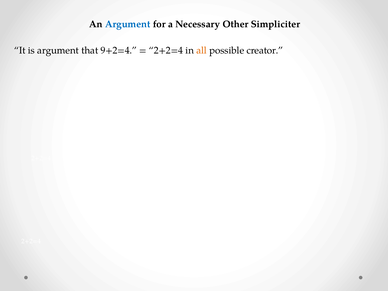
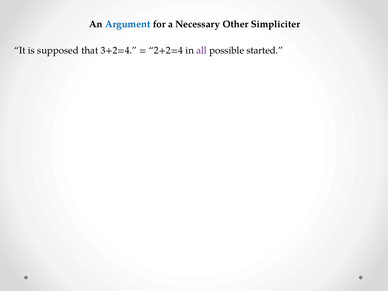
is argument: argument -> supposed (58, 50)
9+2=4: 9+2=4 -> 3+2=4 (119, 50)
all colour: orange -> purple (202, 50)
creator: creator -> started (265, 50)
